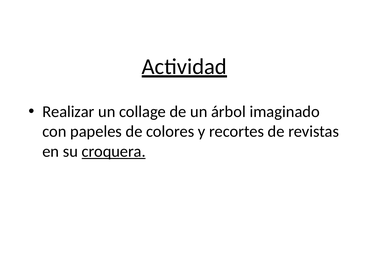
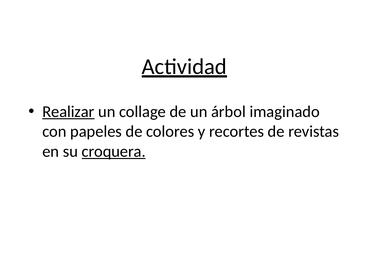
Realizar underline: none -> present (68, 112)
